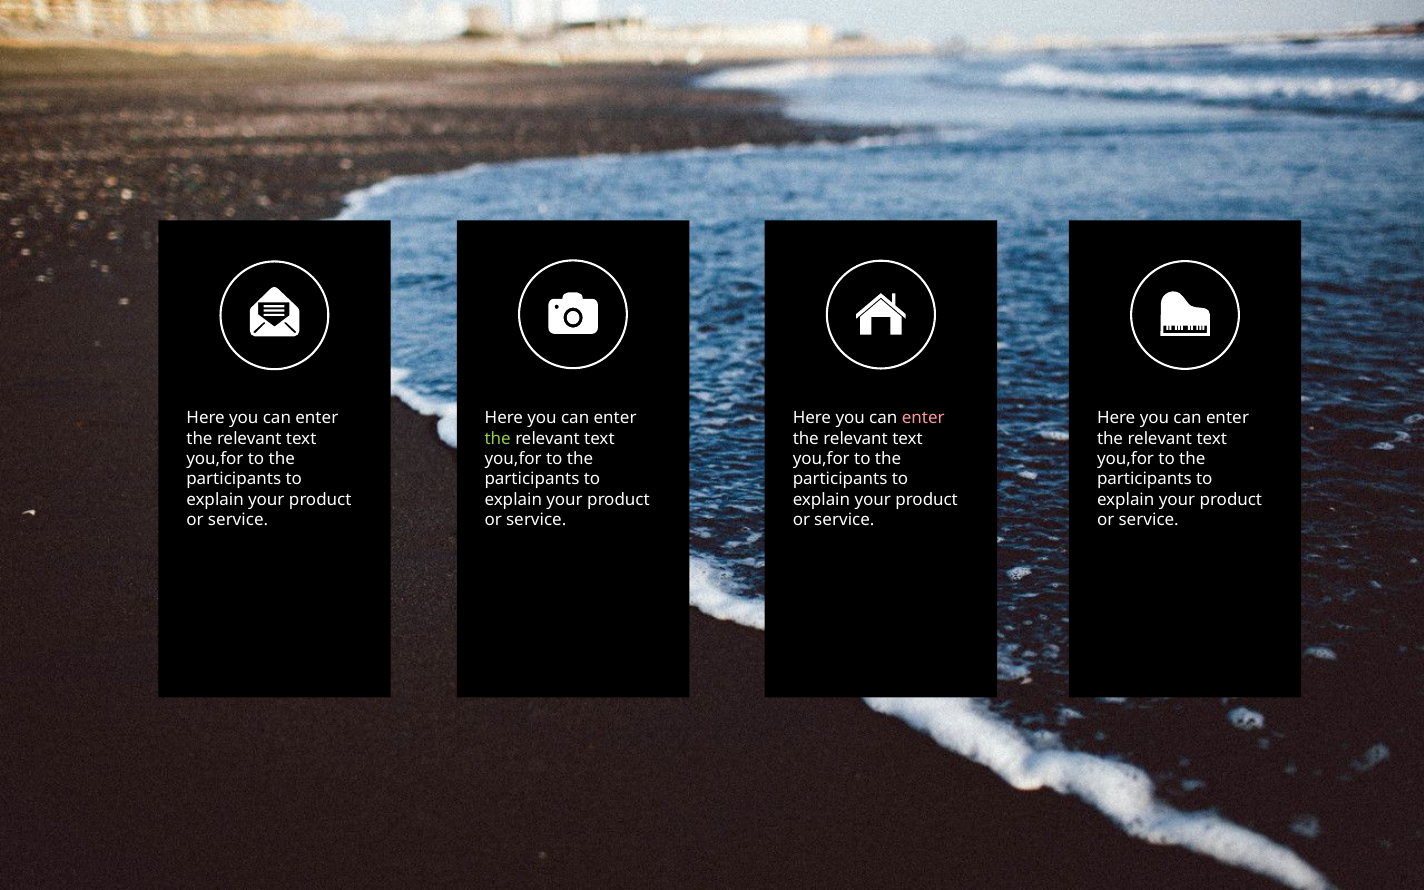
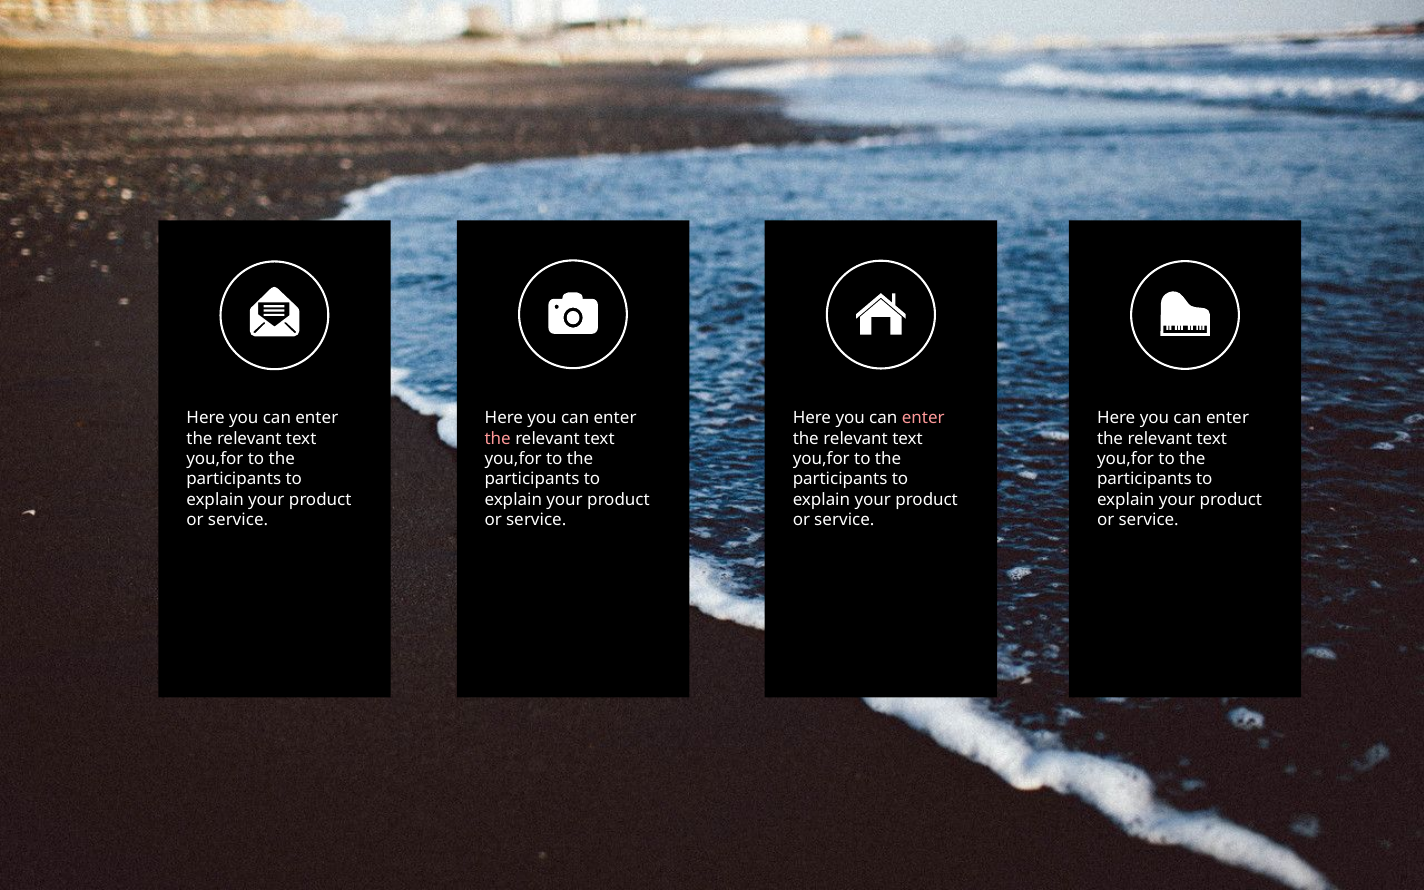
the colour: light green -> pink (498, 438)
